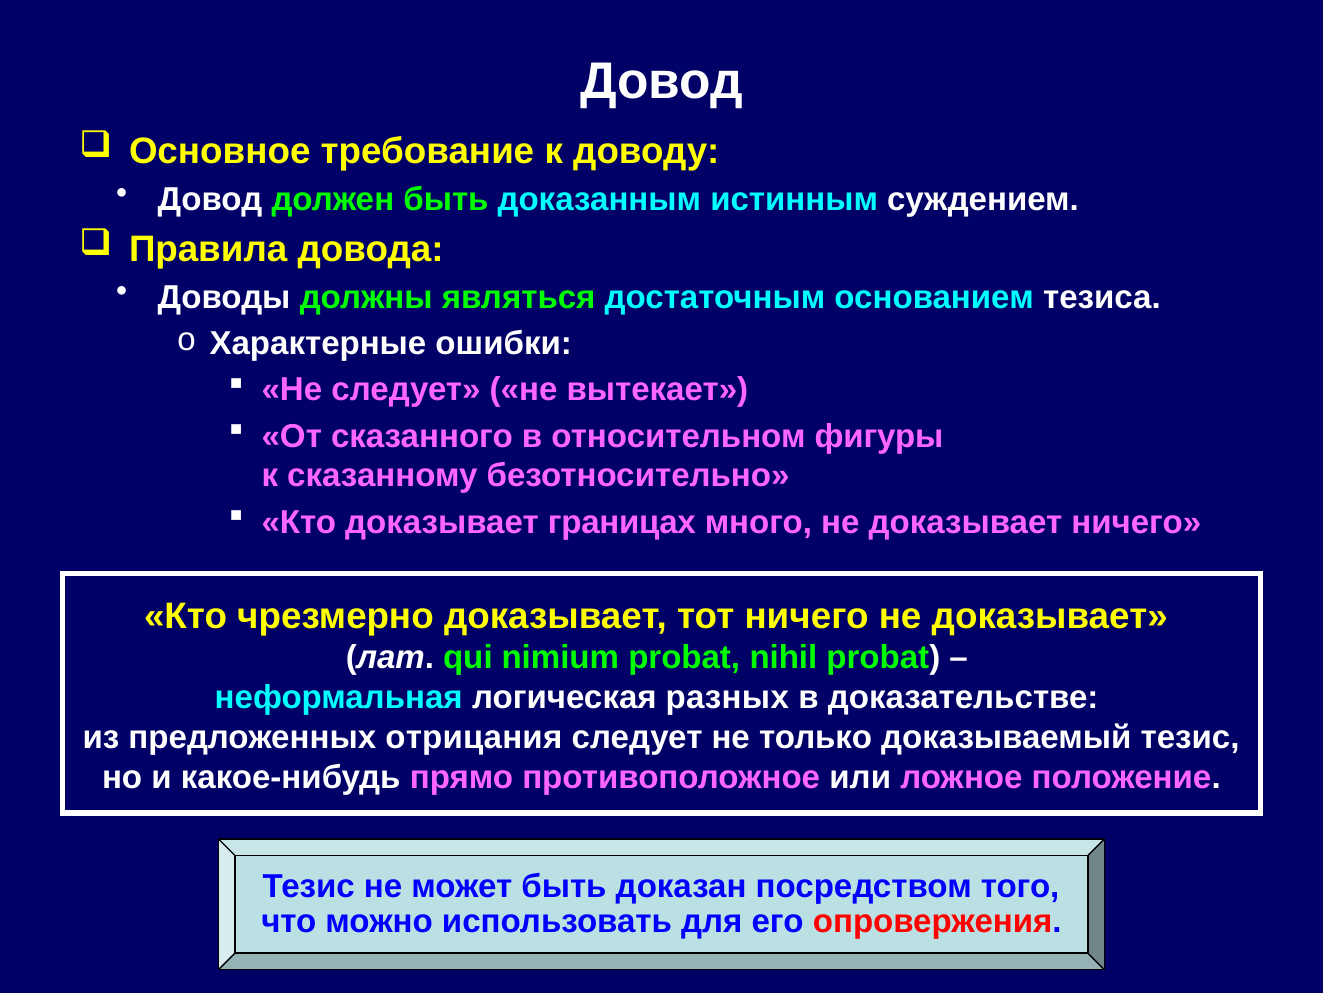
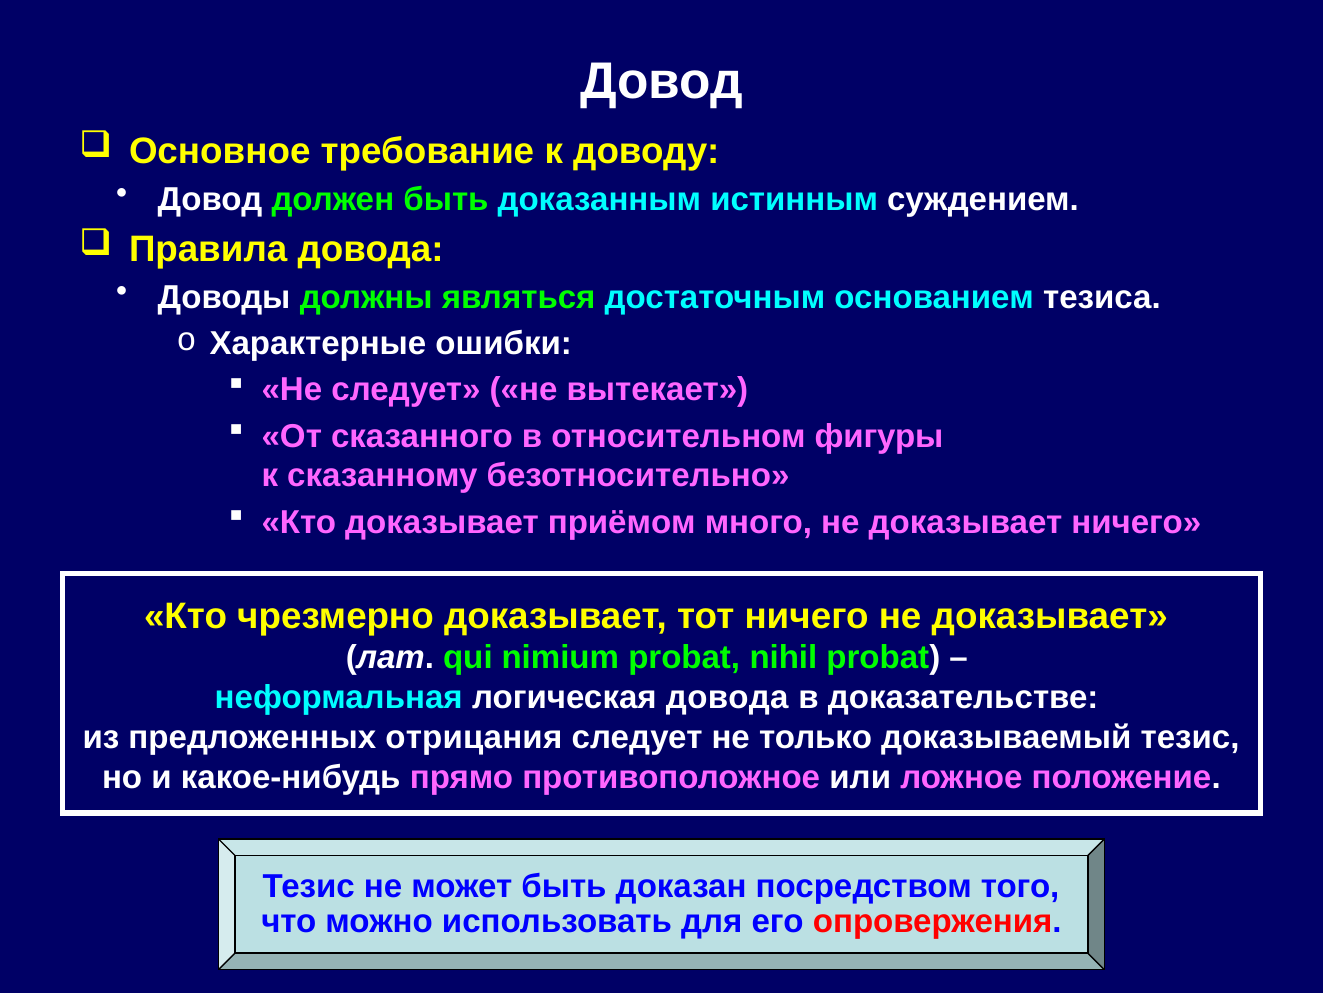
границах: границах -> приёмом (622, 522)
логическая разных: разных -> довода (727, 697)
